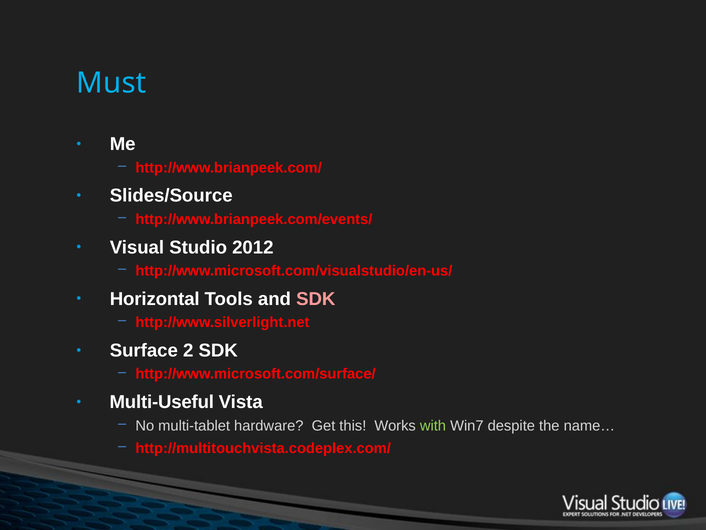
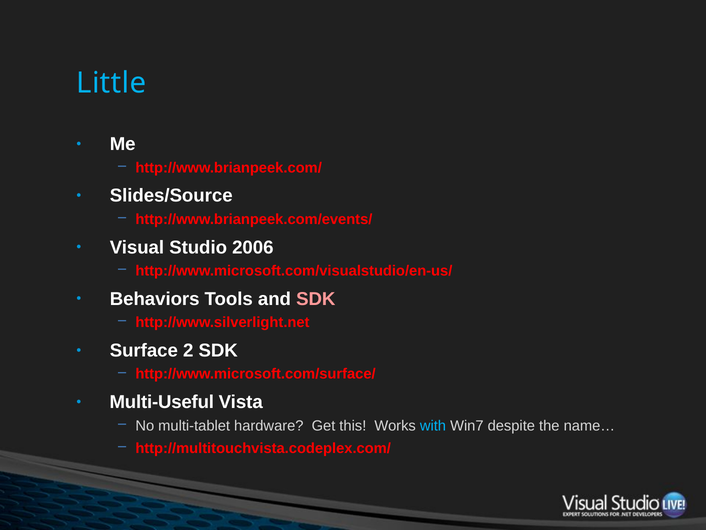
Must: Must -> Little (111, 83)
2012: 2012 -> 2006 (253, 247)
Horizontal: Horizontal -> Behaviors (155, 299)
with colour: light green -> light blue (433, 425)
